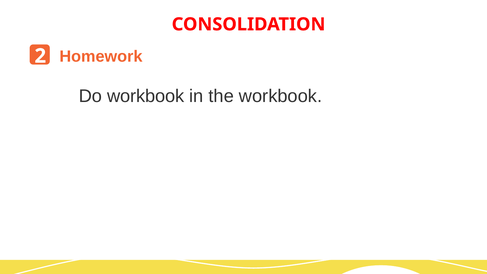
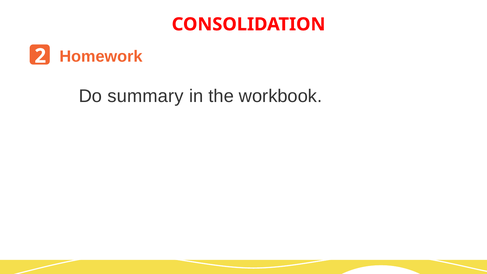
Do workbook: workbook -> summary (146, 96)
